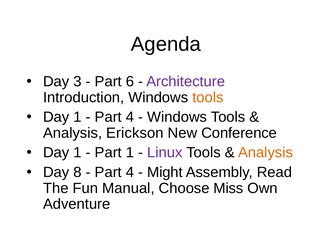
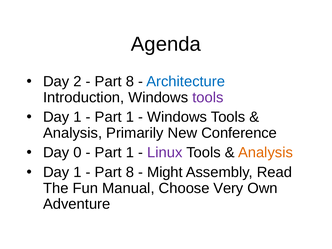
3: 3 -> 2 (77, 81)
6: 6 -> 8 (130, 81)
Architecture colour: purple -> blue (186, 81)
tools colour: orange -> purple (208, 97)
4: 4 -> 1 (130, 117)
Erickson: Erickson -> Primarily (135, 133)
1: 1 -> 0 (77, 153)
8: 8 -> 1 (77, 172)
4: 4 -> 8 (130, 172)
Miss: Miss -> Very (228, 188)
